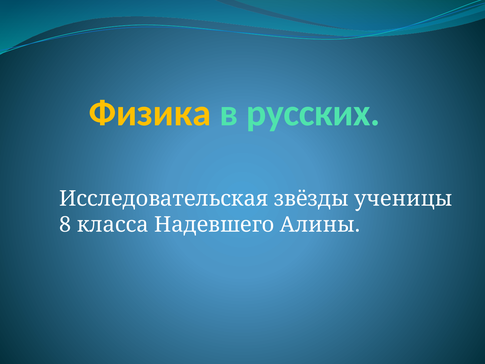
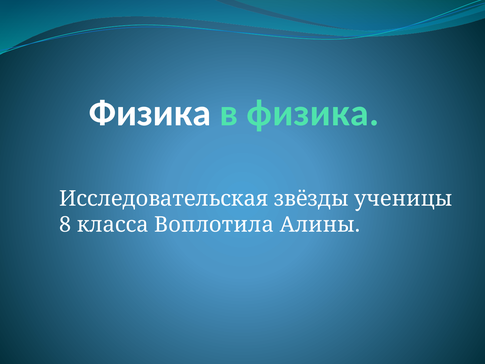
Физика colour: yellow -> white (150, 113)
в русских: русских -> физика (313, 113)
Надевшего: Надевшего -> Воплотила (214, 225)
